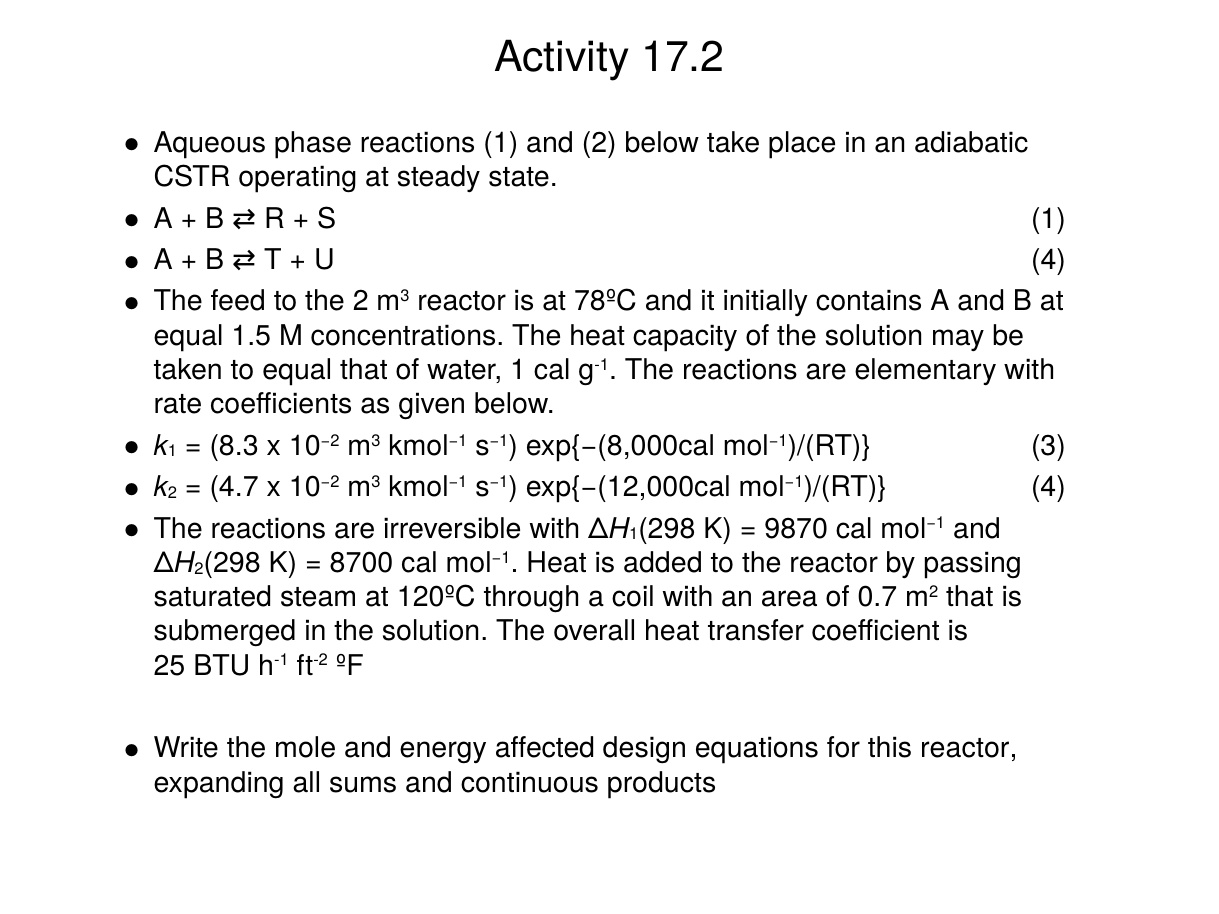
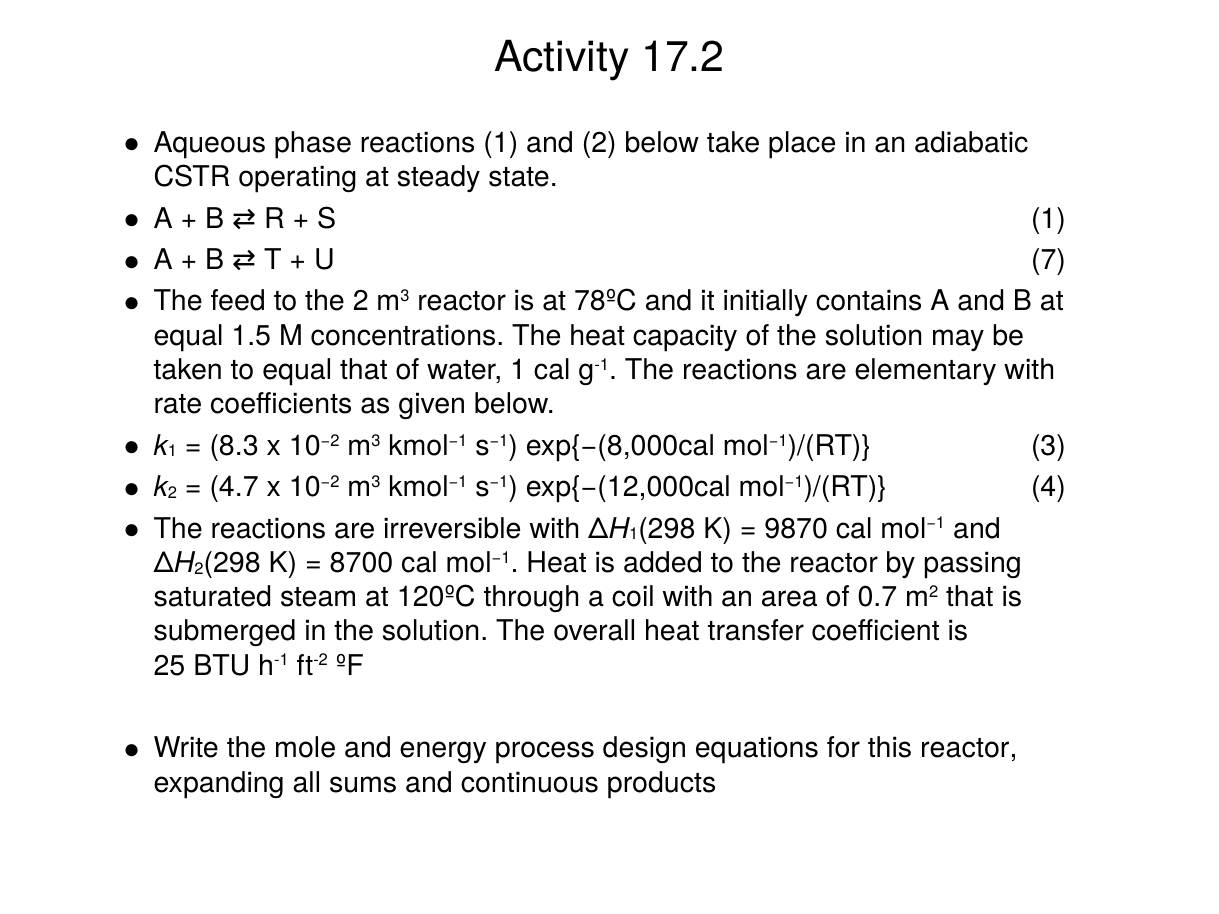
4: 4 -> 7 (1048, 260)
affected: affected -> process (545, 749)
